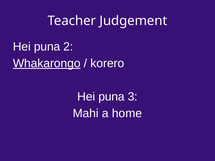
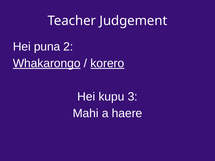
korero underline: none -> present (107, 63)
puna: puna -> kupu (111, 97)
home: home -> haere (127, 114)
